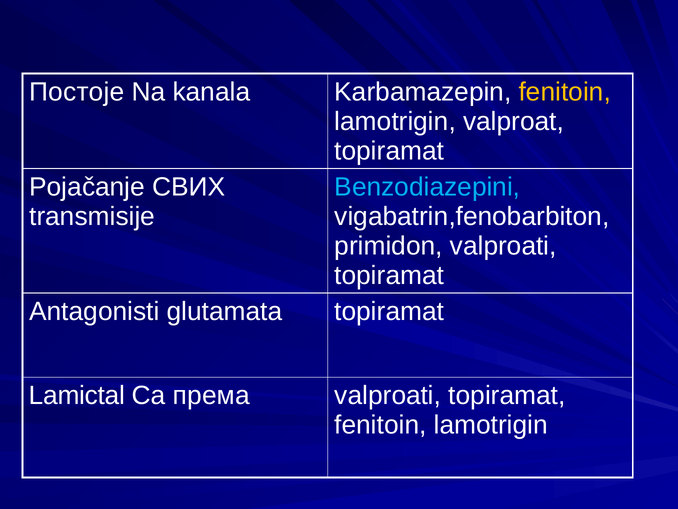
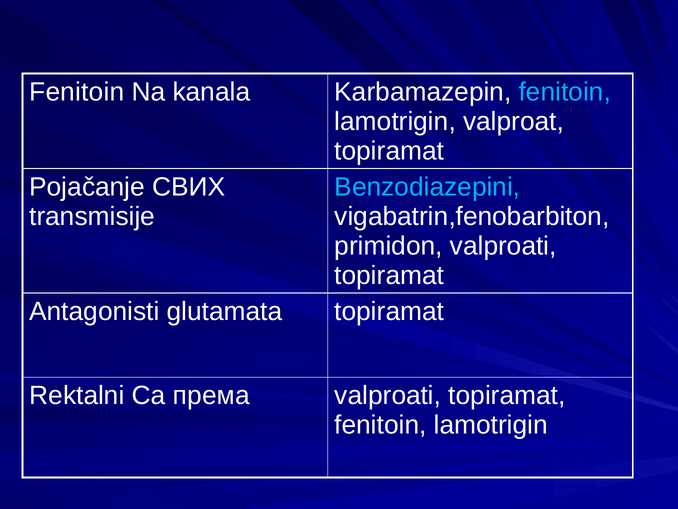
Постоје: Постоје -> Fenitoin (77, 92)
fenitoin colour: yellow -> light blue (565, 92)
Lamictal: Lamictal -> Rektalni (77, 395)
